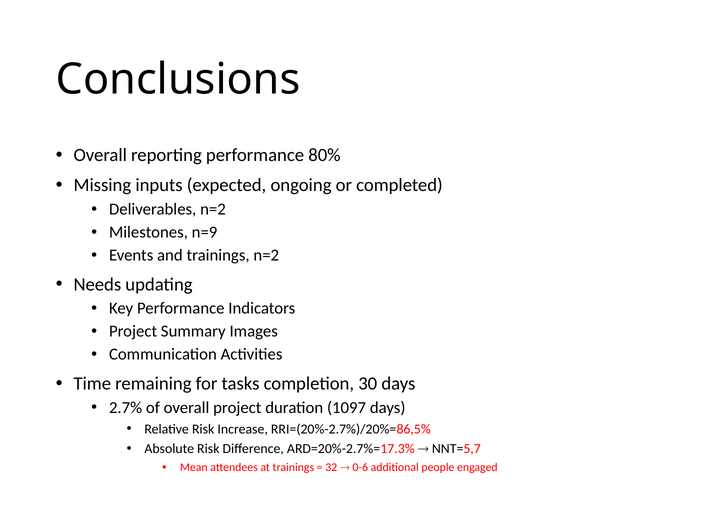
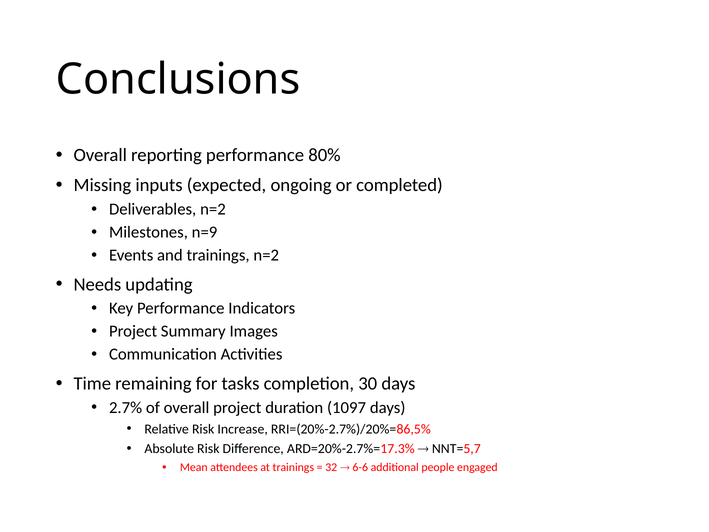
0-6: 0-6 -> 6-6 (360, 467)
